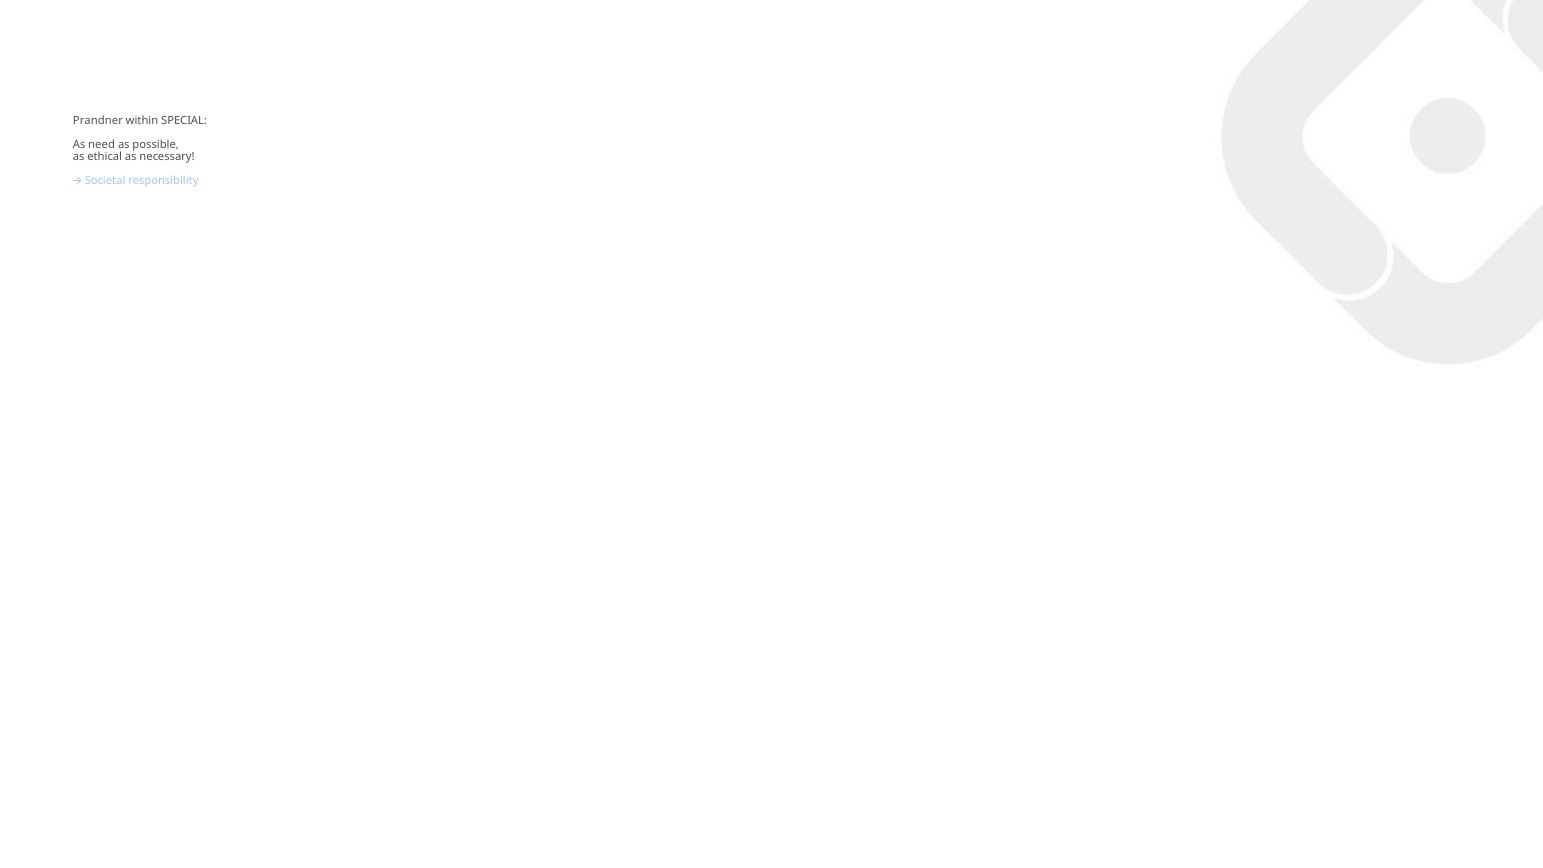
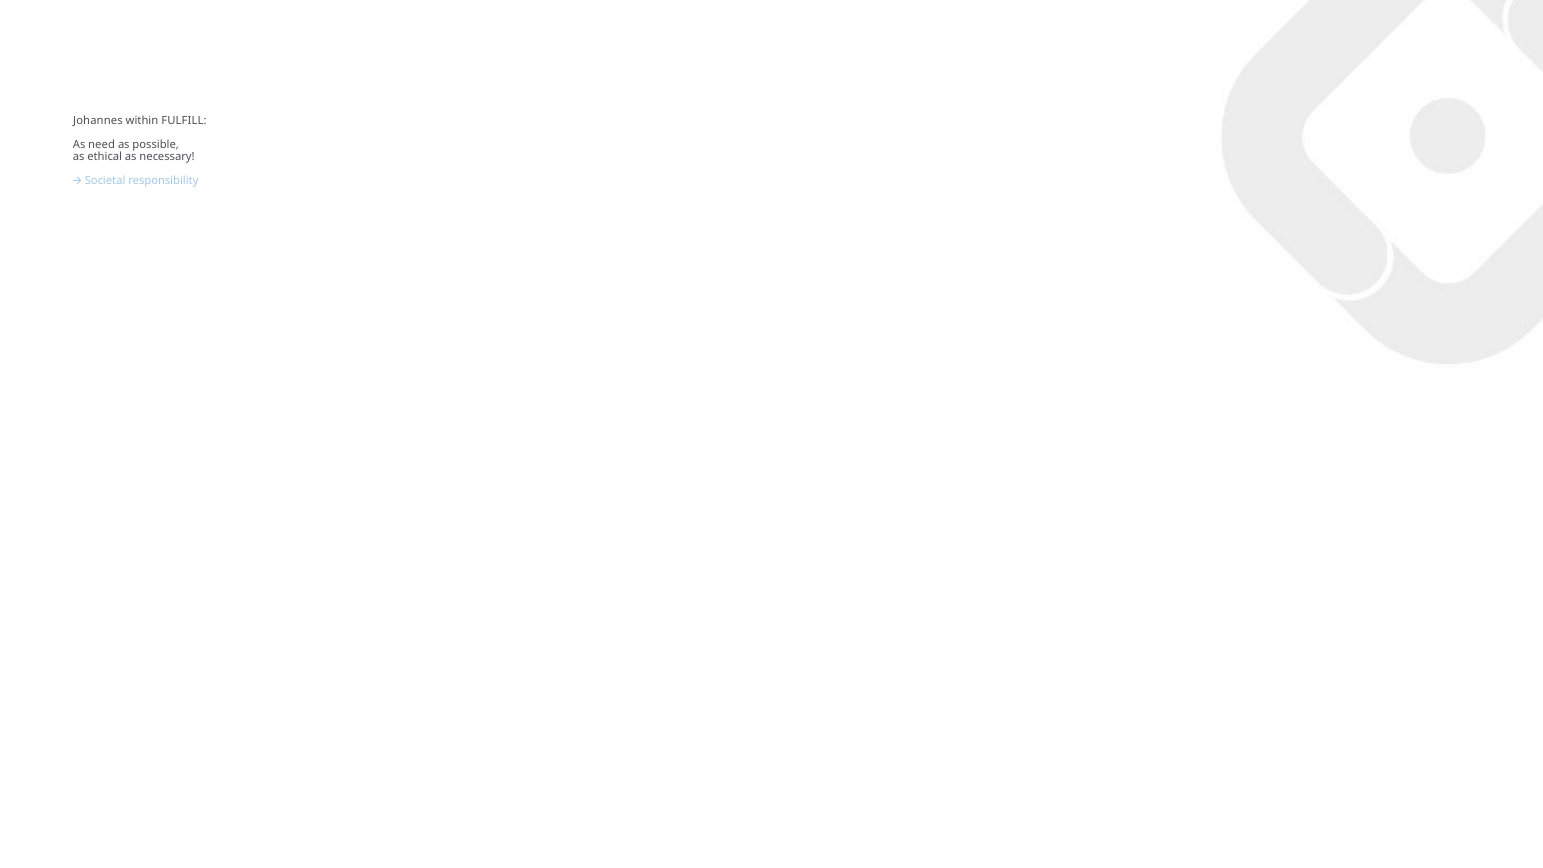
Prandner: Prandner -> Johannes (98, 120)
SPECIAL: SPECIAL -> FULFILL (184, 120)
